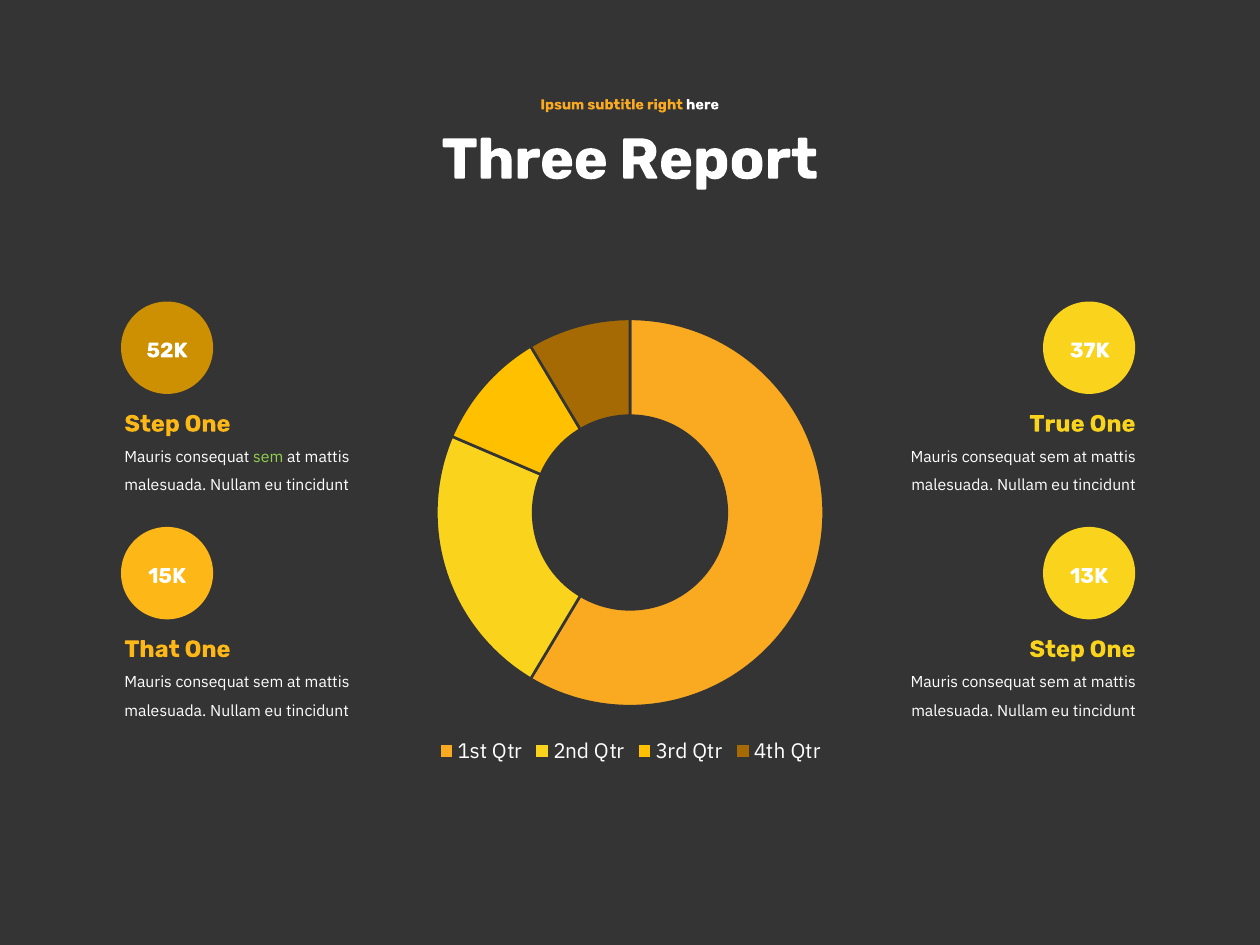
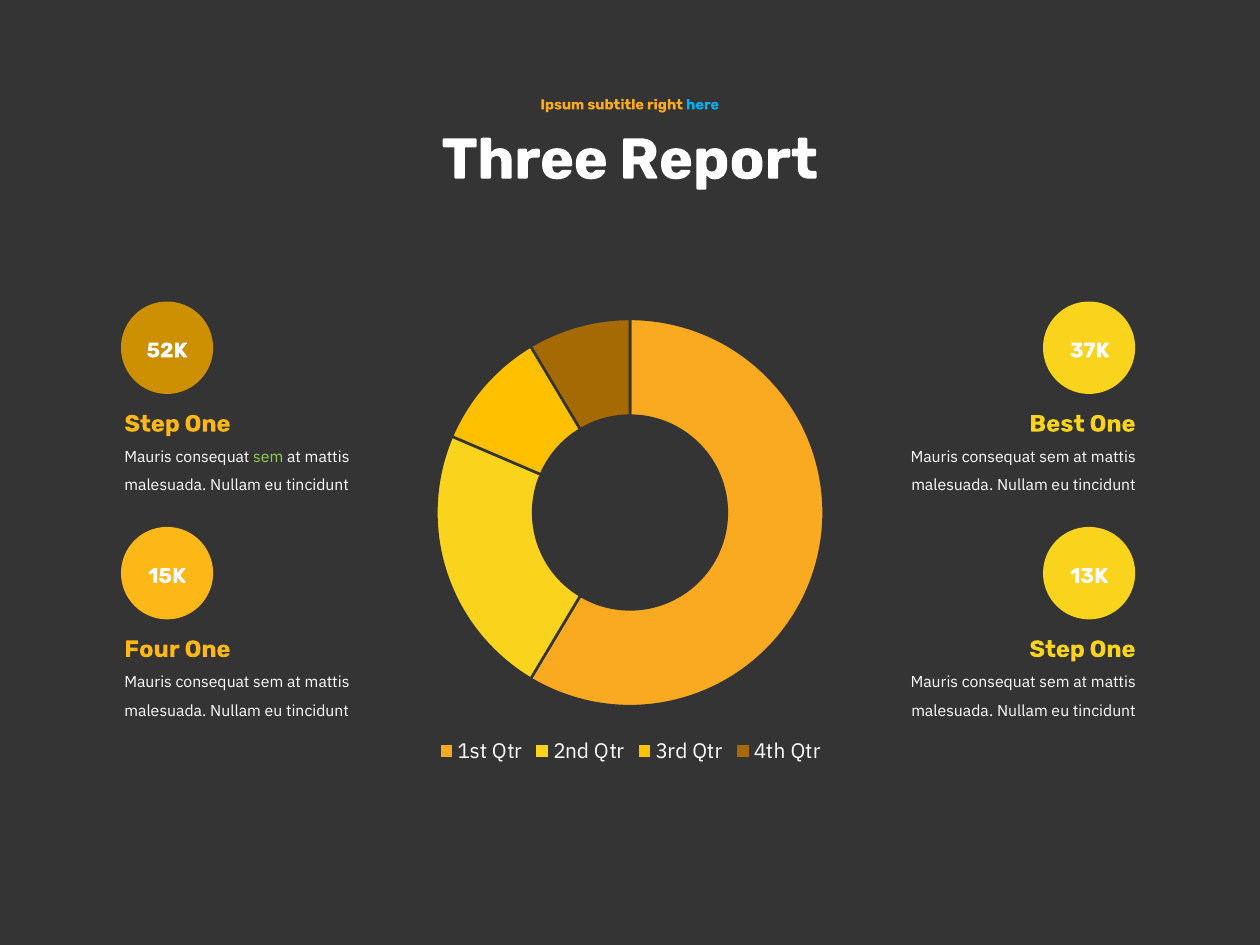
here colour: white -> light blue (702, 105)
True: True -> Best (1057, 424)
That: That -> Four (152, 649)
